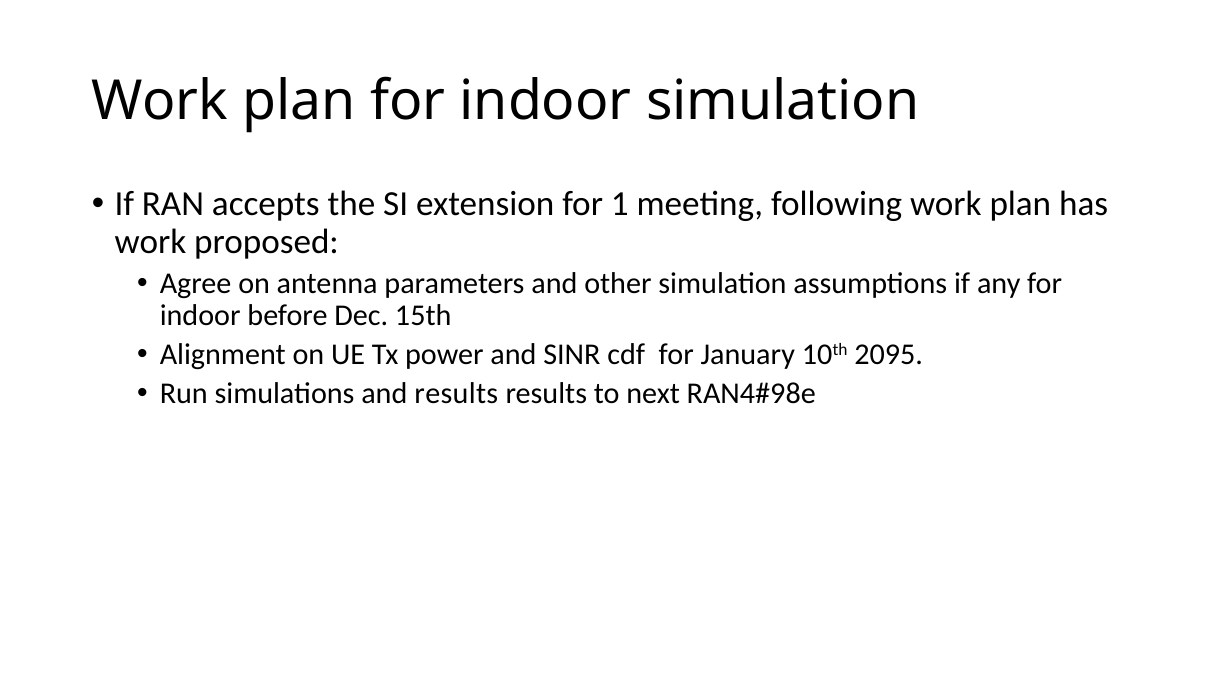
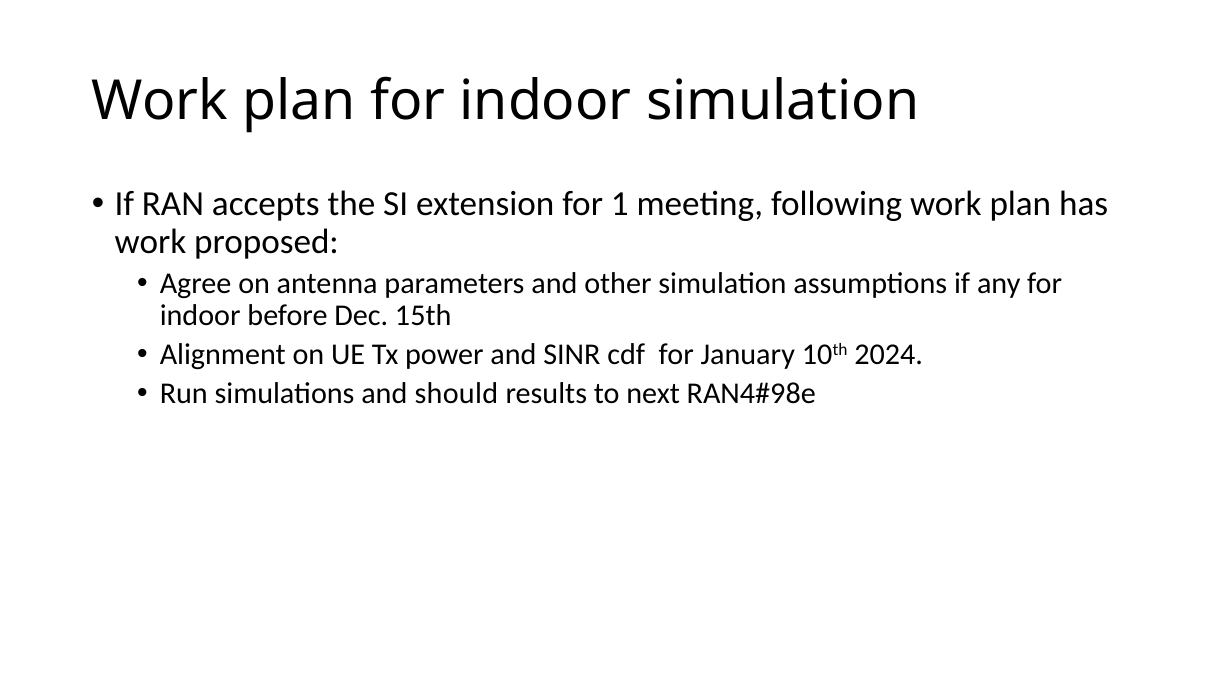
2095: 2095 -> 2024 (889, 355)
and results: results -> should (456, 394)
